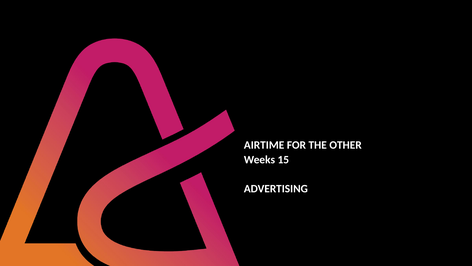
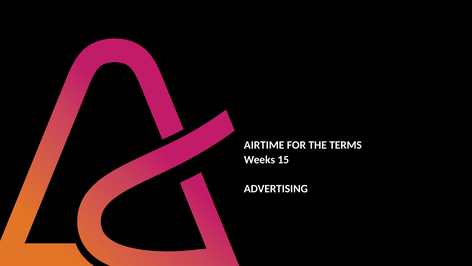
OTHER: OTHER -> TERMS (346, 145)
